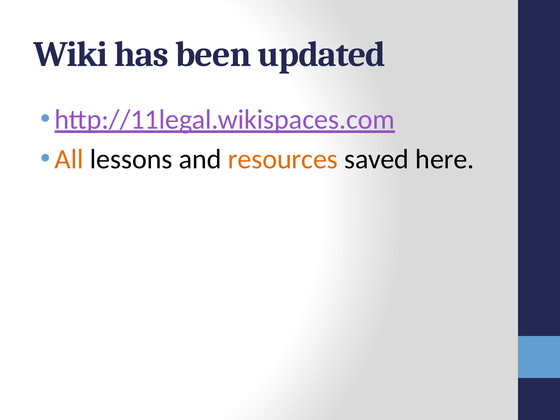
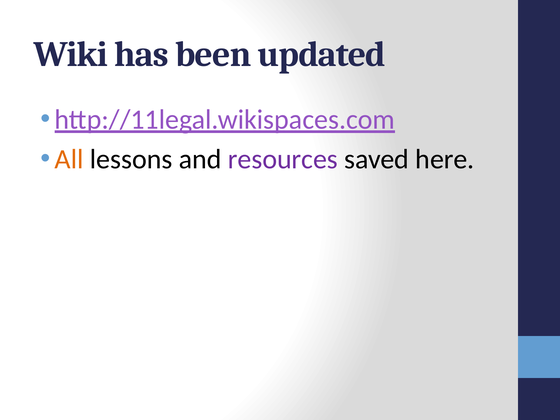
resources colour: orange -> purple (283, 159)
